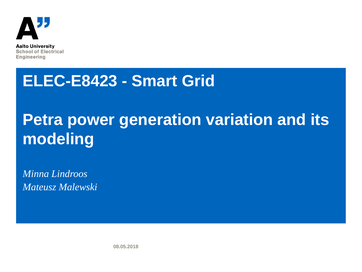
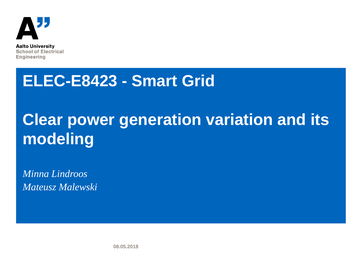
Petra: Petra -> Clear (43, 120)
